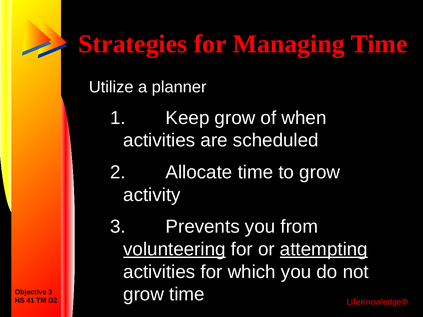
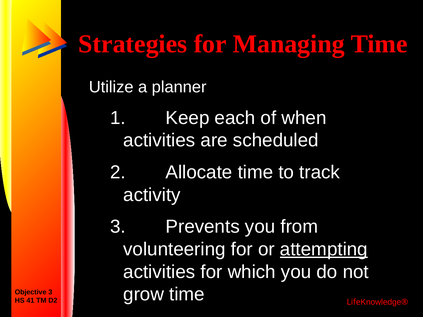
Keep grow: grow -> each (235, 118)
to grow: grow -> track (320, 172)
volunteering underline: present -> none (174, 250)
